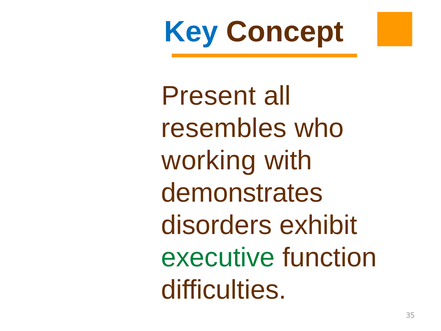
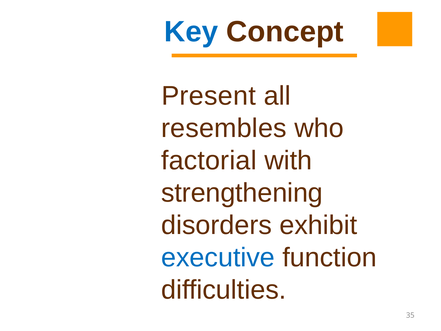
working: working -> factorial (209, 160)
demonstrates: demonstrates -> strengthening (242, 193)
executive colour: green -> blue (218, 257)
